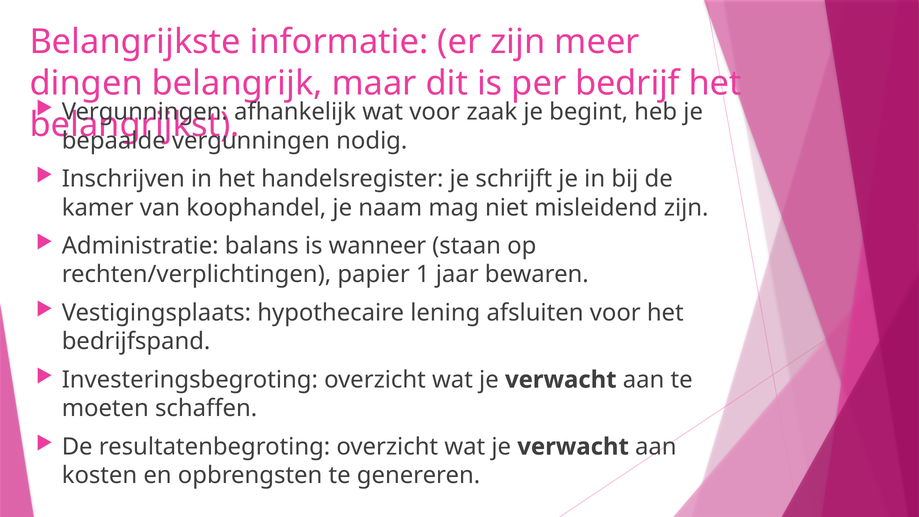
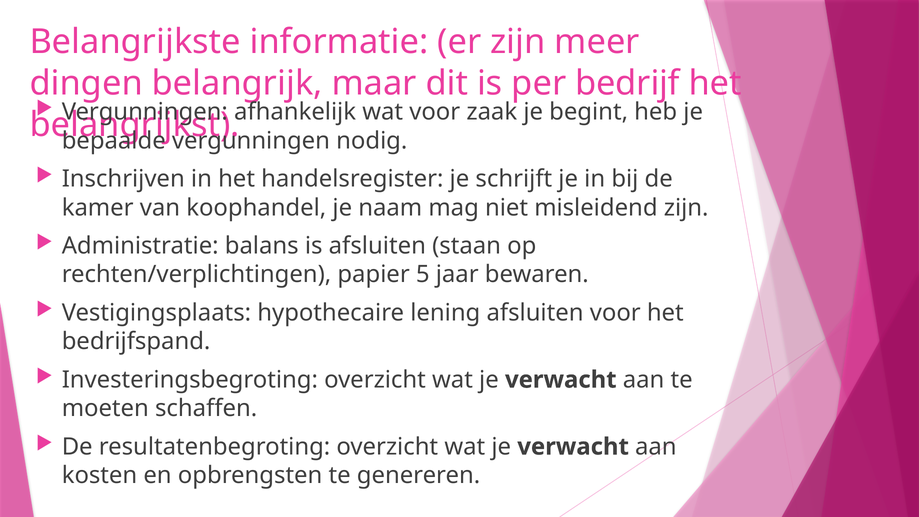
is wanneer: wanneer -> afsluiten (377, 246)
1: 1 -> 5 (423, 275)
